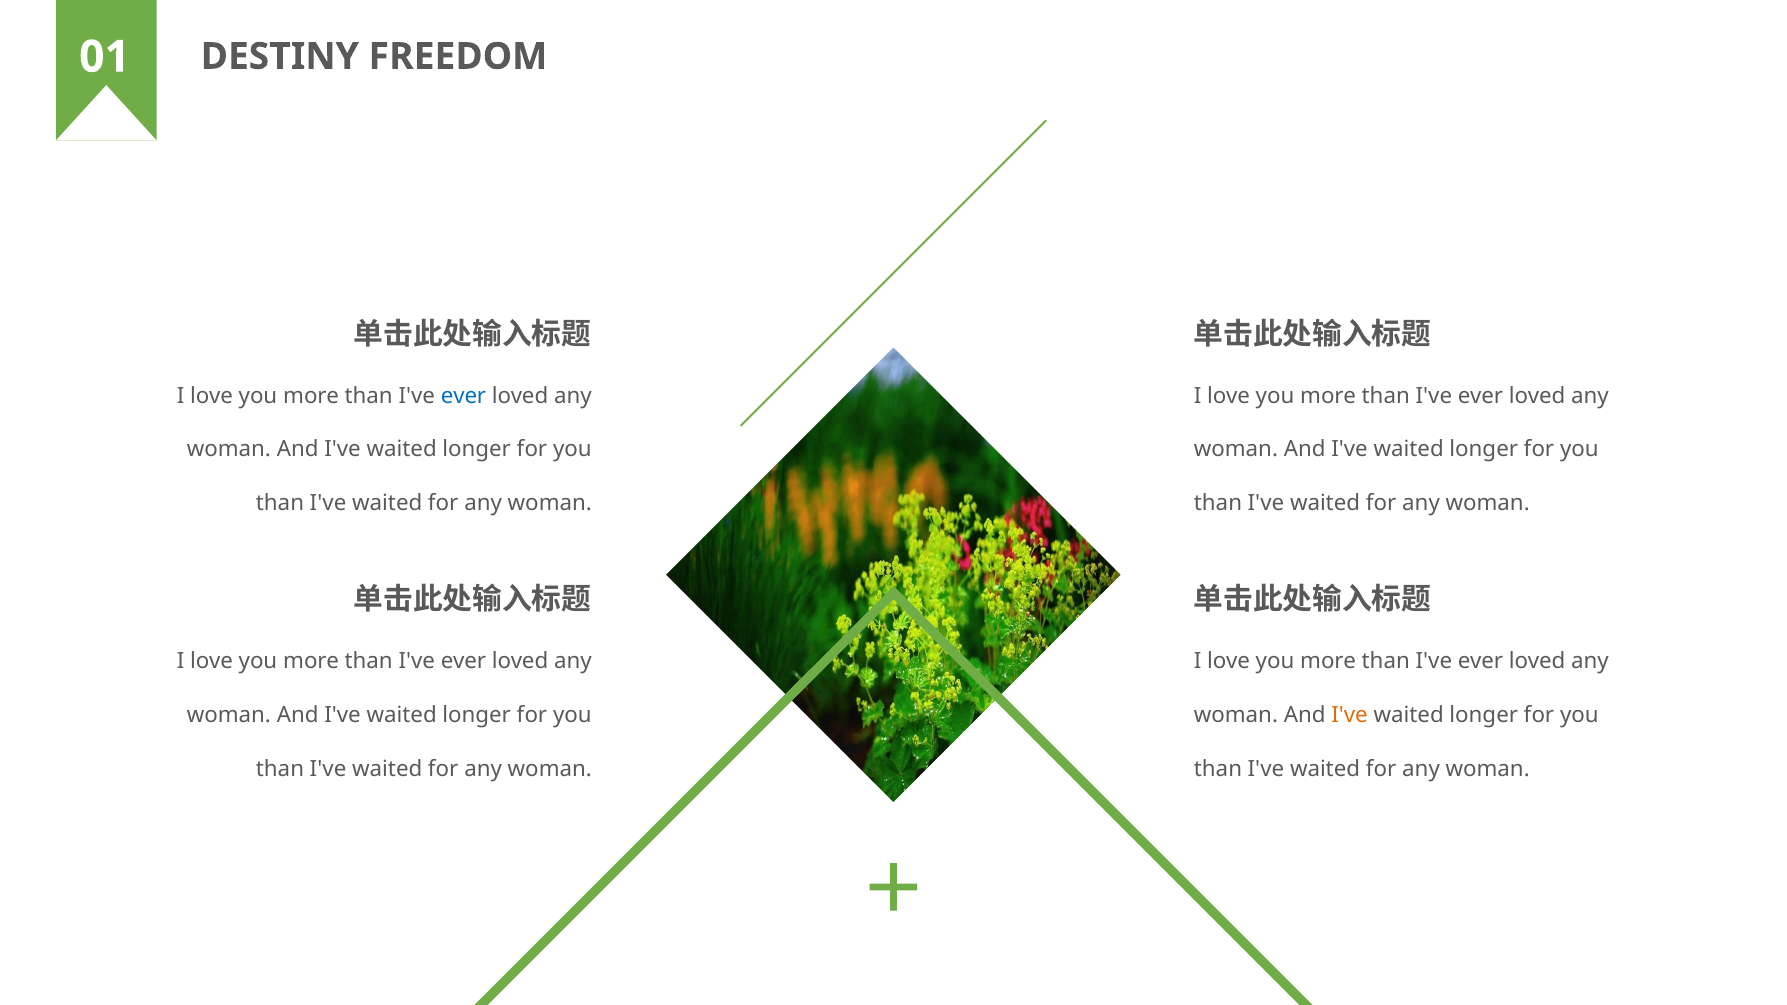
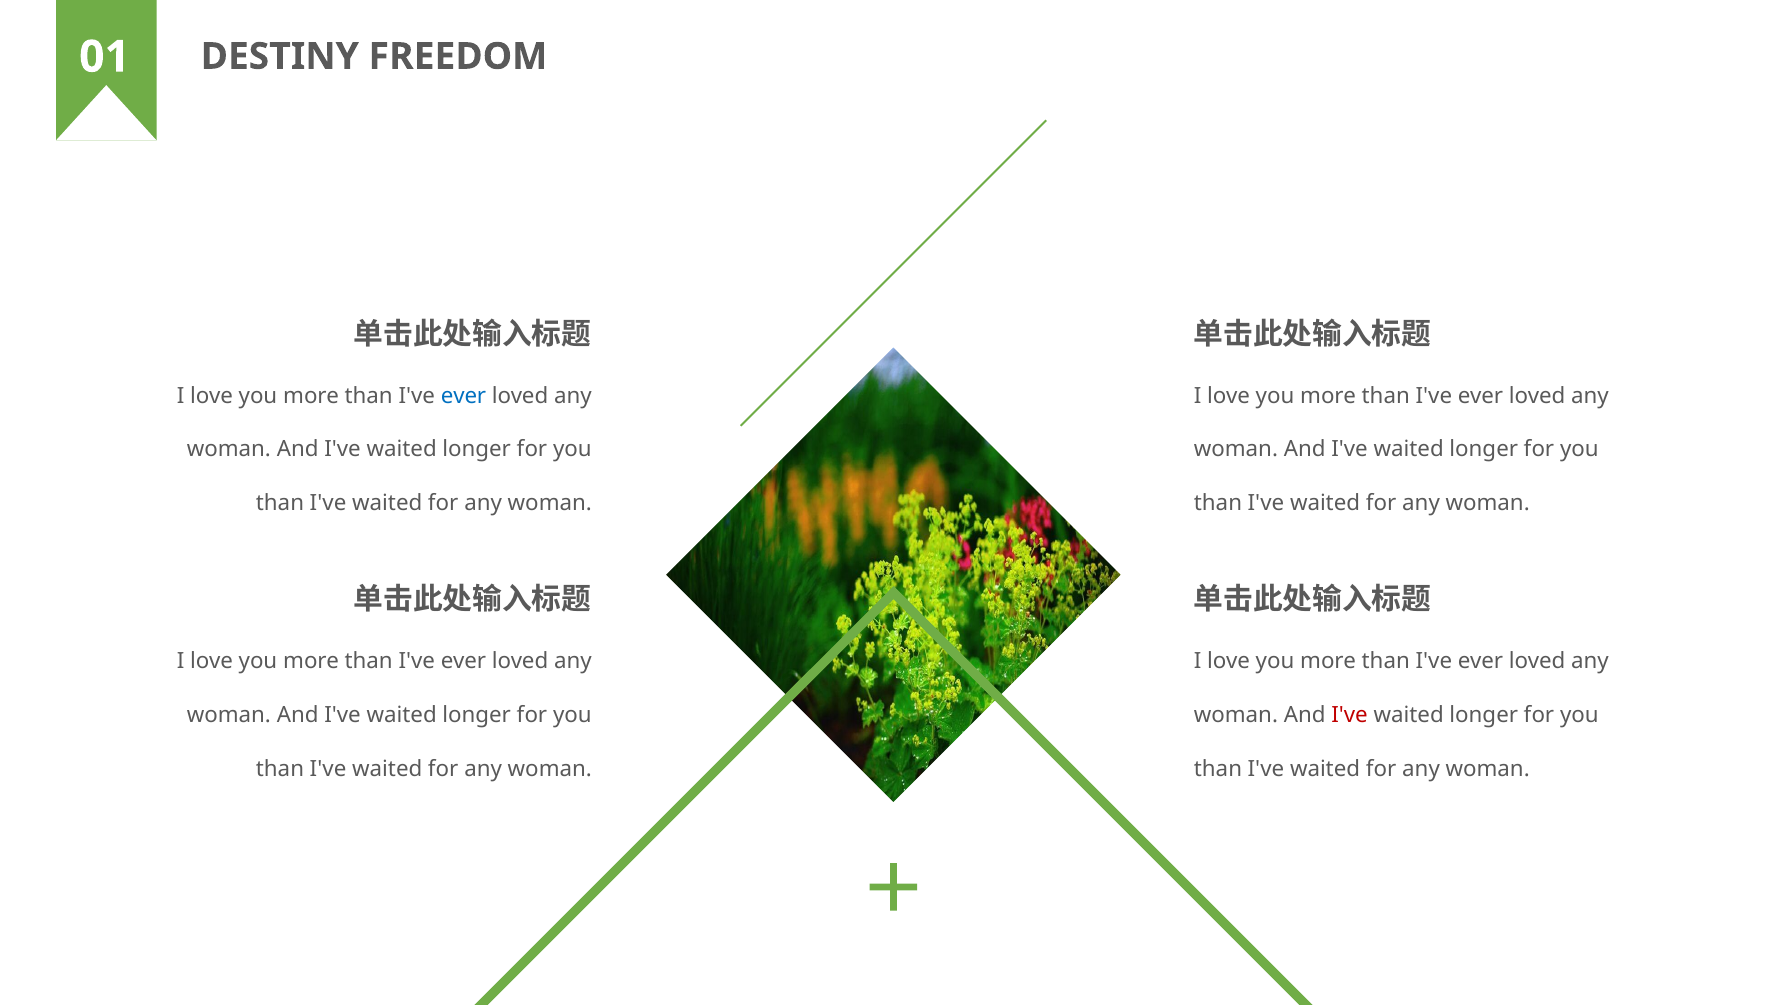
I've colour: orange -> red (1350, 715)
